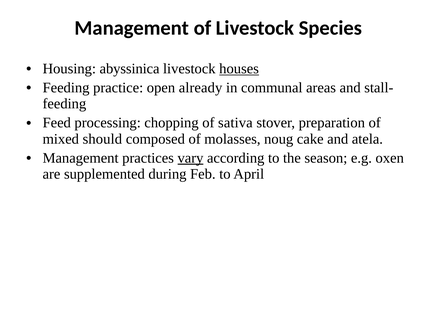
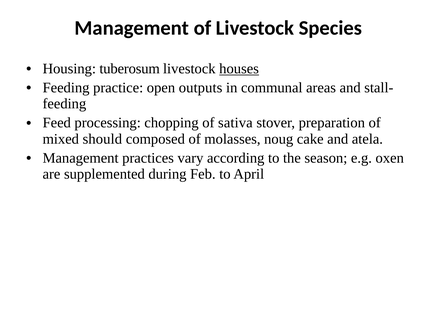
abyssinica: abyssinica -> tuberosum (130, 69)
already: already -> outputs (201, 88)
vary underline: present -> none (190, 158)
